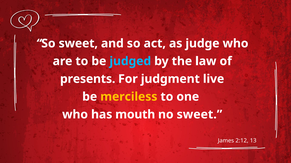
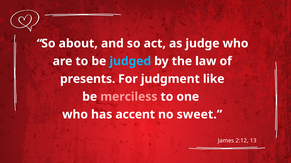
So sweet: sweet -> about (78, 44)
live: live -> like (214, 79)
merciless colour: yellow -> pink (129, 97)
mouth: mouth -> accent (135, 115)
